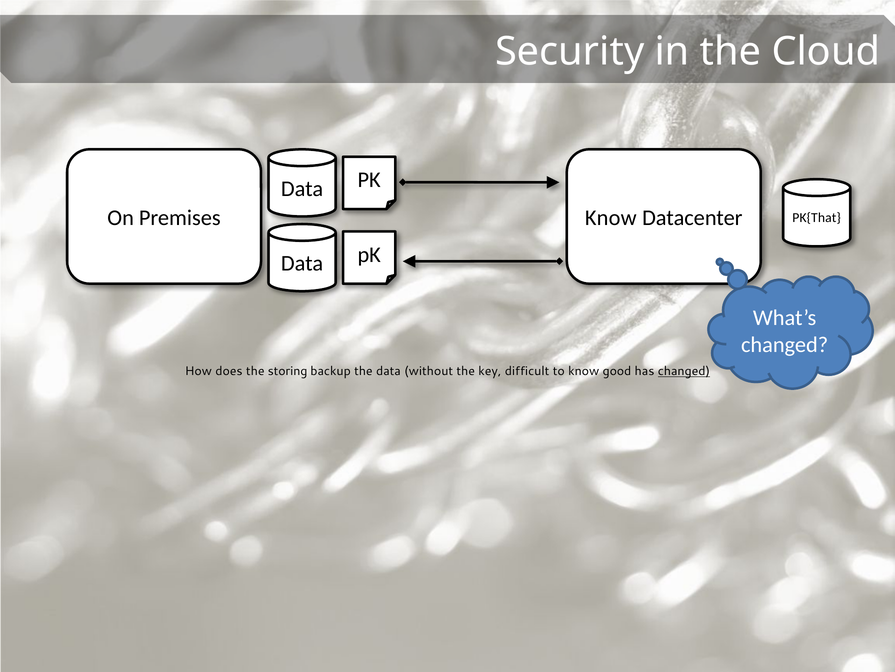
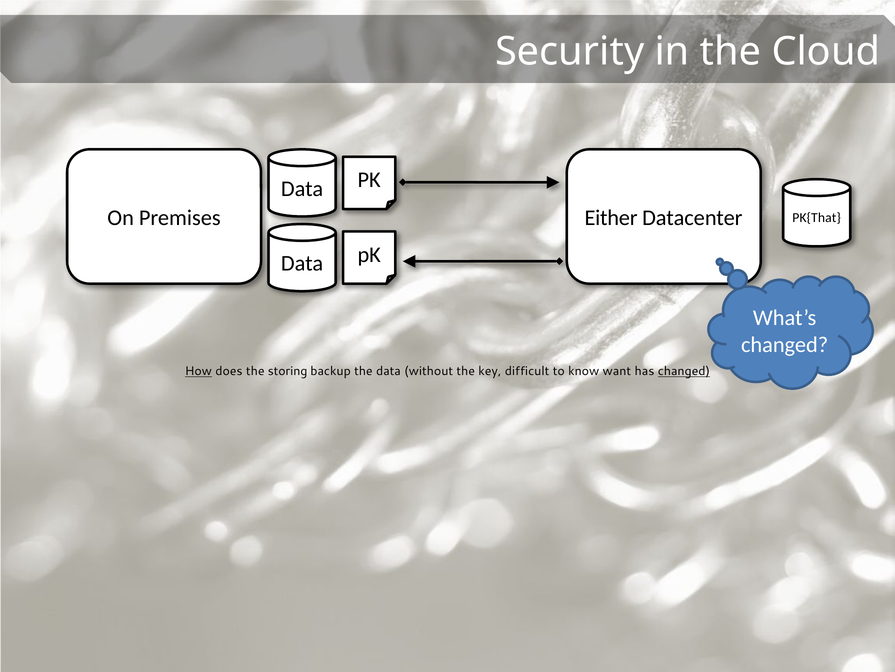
Premises Know: Know -> Either (611, 218)
How underline: none -> present (198, 371)
good: good -> want (617, 371)
